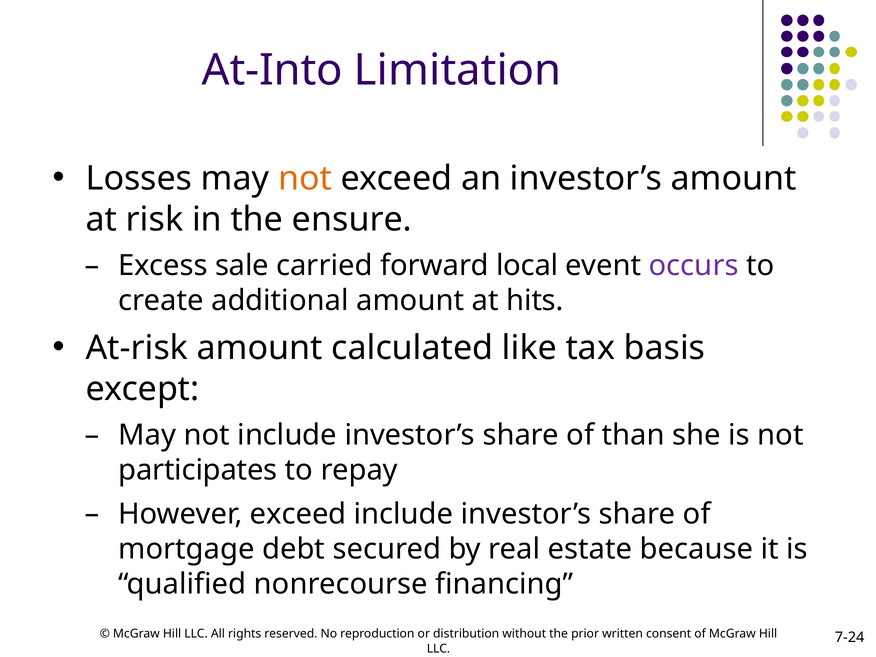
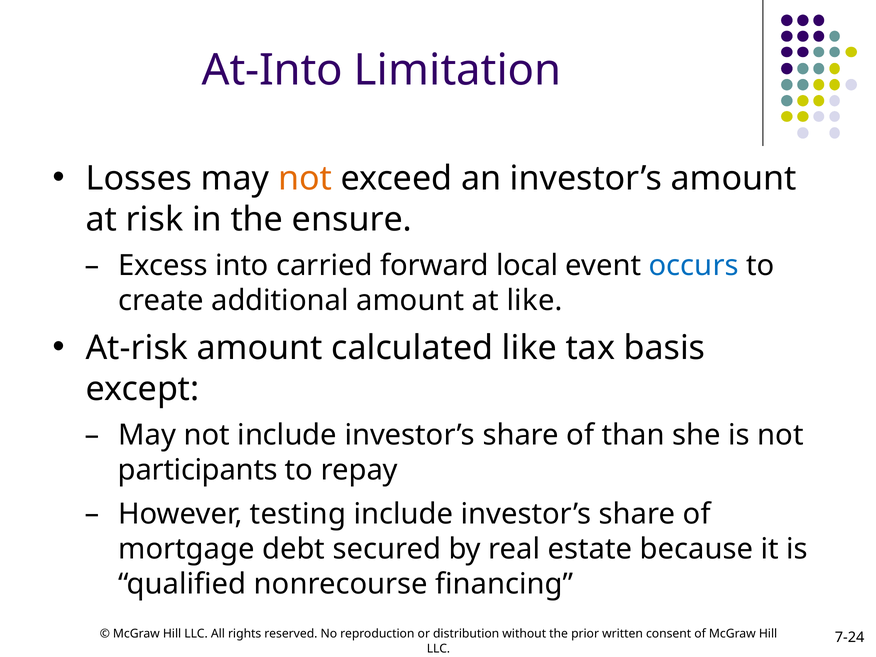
sale: sale -> into (242, 266)
occurs colour: purple -> blue (694, 266)
at hits: hits -> like (535, 301)
participates: participates -> participants (198, 470)
However exceed: exceed -> testing (298, 514)
